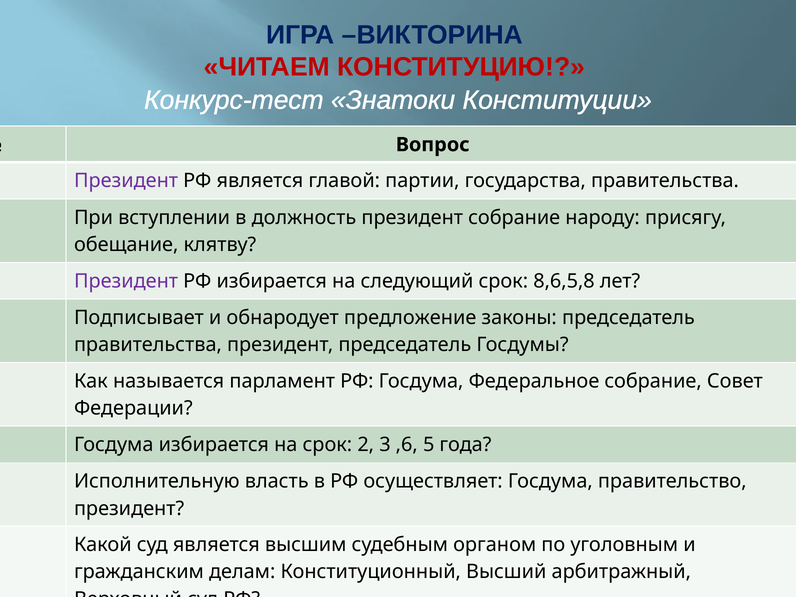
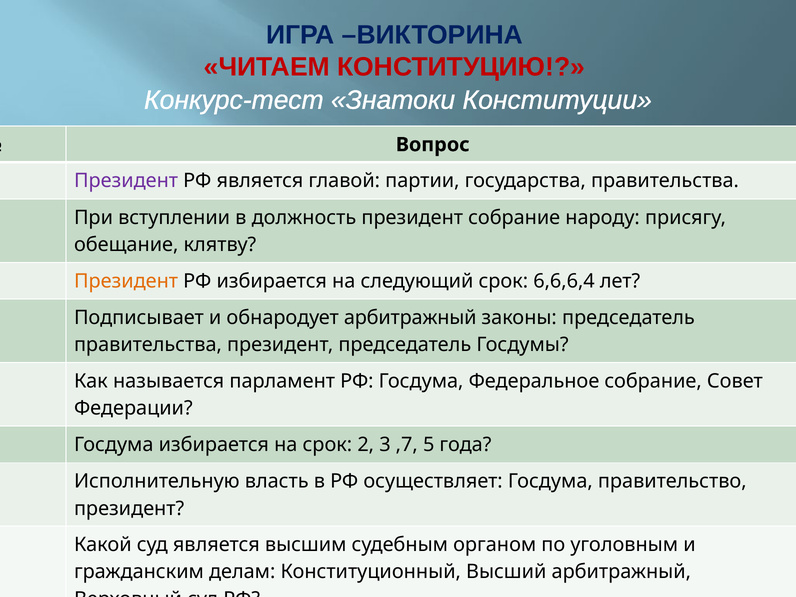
Президент colour: purple -> orange (126, 281)
8,6,5,8: 8,6,5,8 -> 6,6,6,4 (564, 281)
обнародует предложение: предложение -> арбитражный (410, 318)
,6: ,6 -> ,7 (407, 445)
